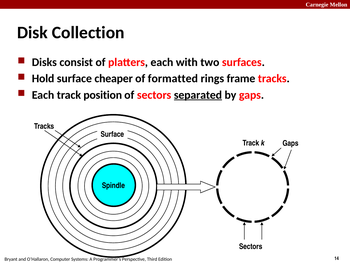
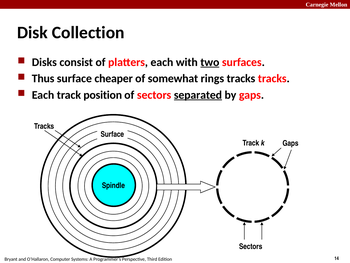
two underline: none -> present (210, 62)
Hold: Hold -> Thus (43, 78)
formatted: formatted -> somewhat (173, 78)
rings frame: frame -> tracks (241, 78)
